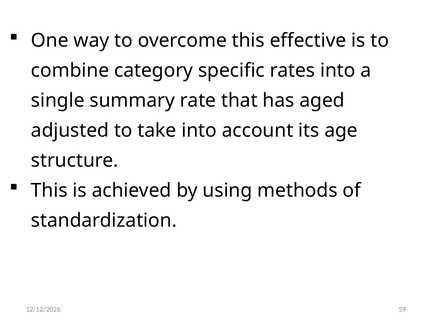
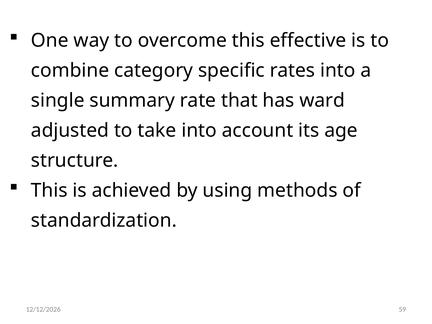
aged: aged -> ward (322, 101)
